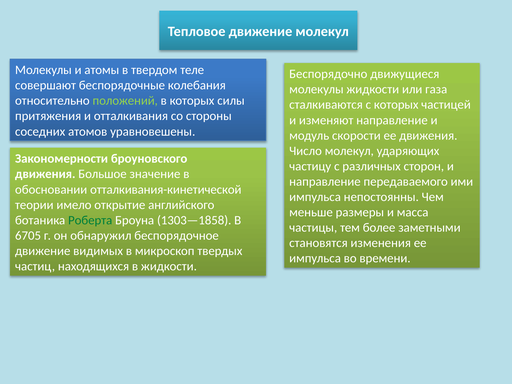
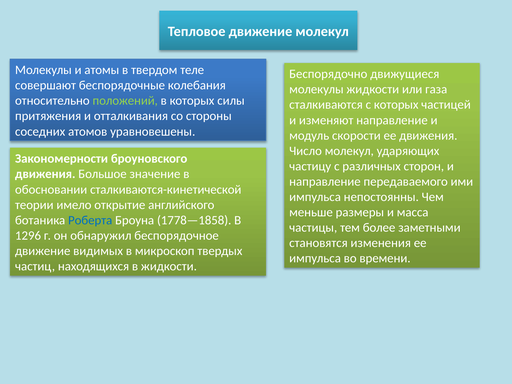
отталкивания-кинетической: отталкивания-кинетической -> сталкиваются-кинетической (166, 189)
Роберта colour: green -> blue (90, 220)
1303—1858: 1303—1858 -> 1778—1858 (194, 220)
6705: 6705 -> 1296 (28, 236)
